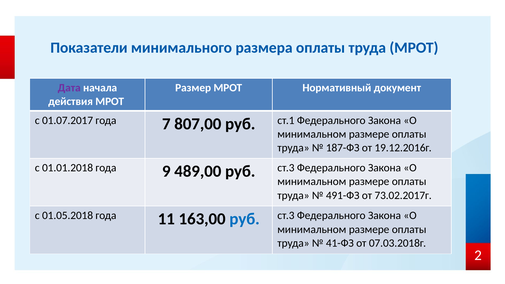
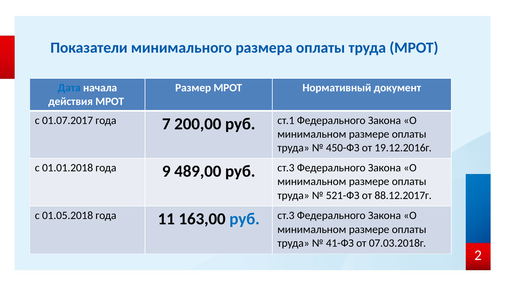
Дата colour: purple -> blue (69, 88)
807,00: 807,00 -> 200,00 (198, 124)
187-ФЗ: 187-ФЗ -> 450-ФЗ (343, 148)
491-ФЗ: 491-ФЗ -> 521-ФЗ (343, 195)
73.02.2017г: 73.02.2017г -> 88.12.2017г (403, 195)
